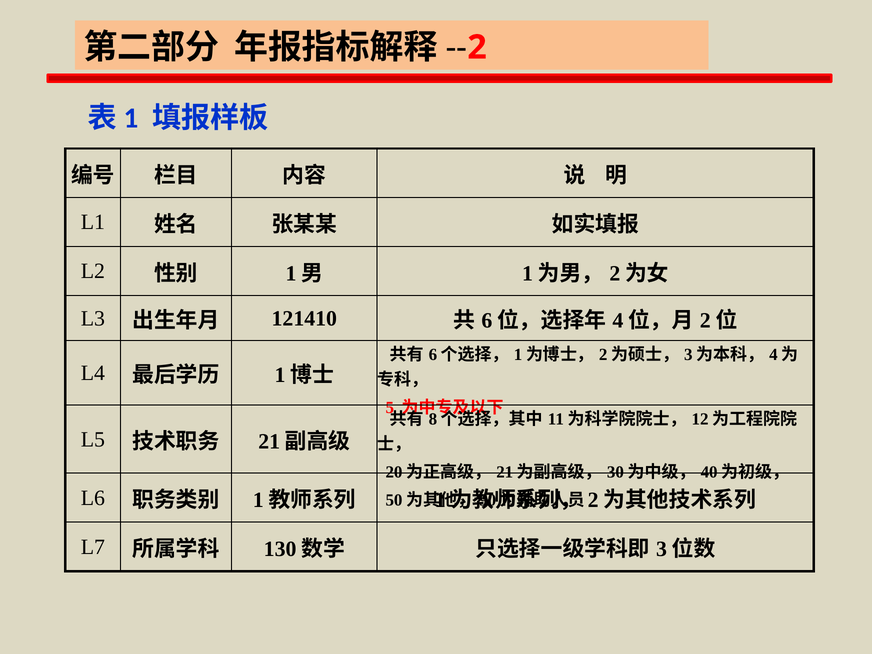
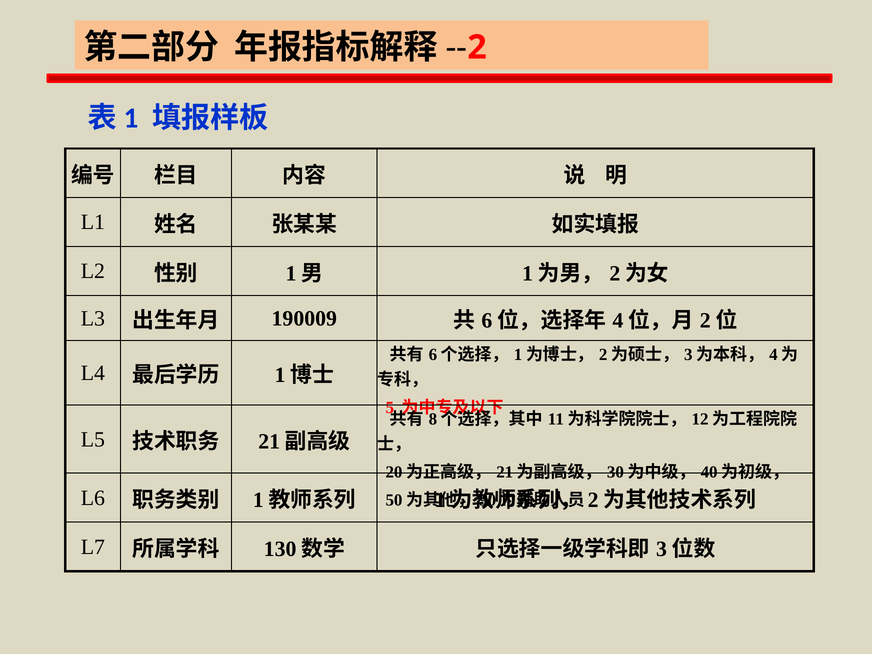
121410: 121410 -> 190009 (304, 318)
